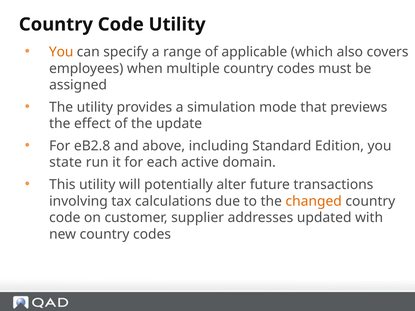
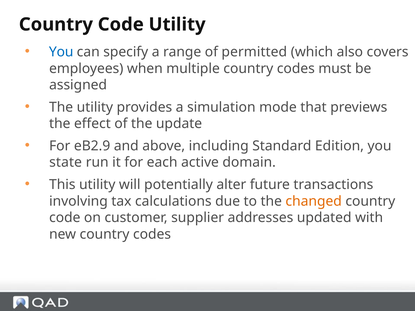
You colour: orange -> blue (61, 52)
applicable: applicable -> permitted (254, 52)
eB2.8: eB2.8 -> eB2.9 (92, 146)
